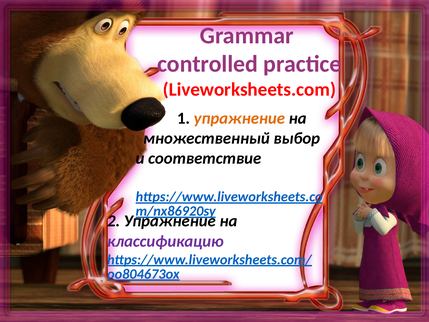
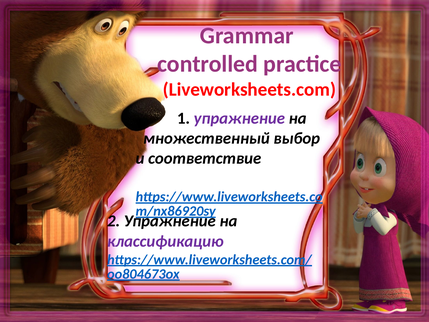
упражнение colour: orange -> purple (239, 118)
